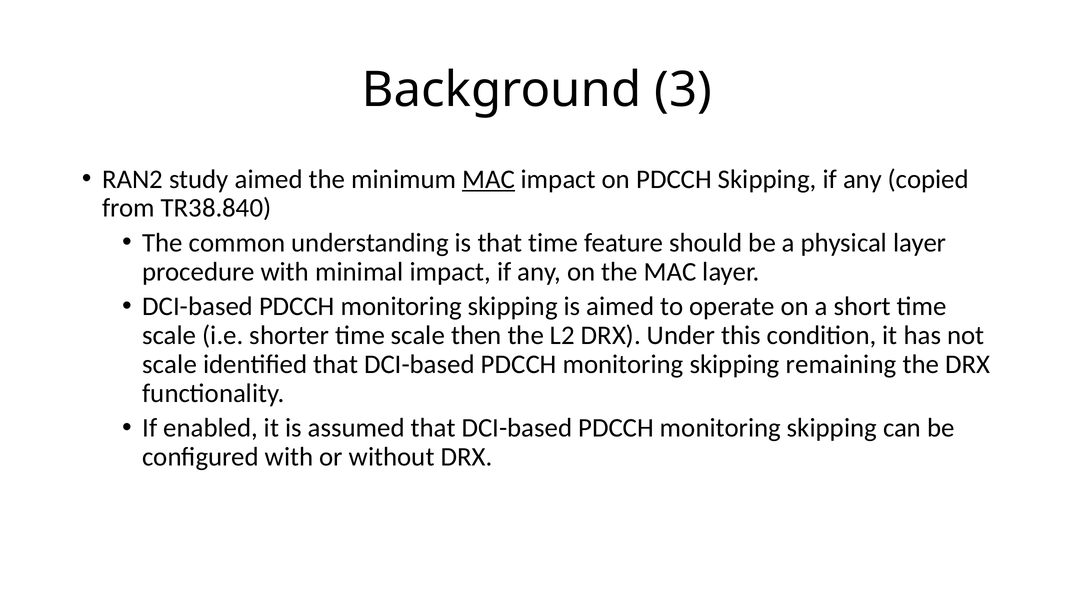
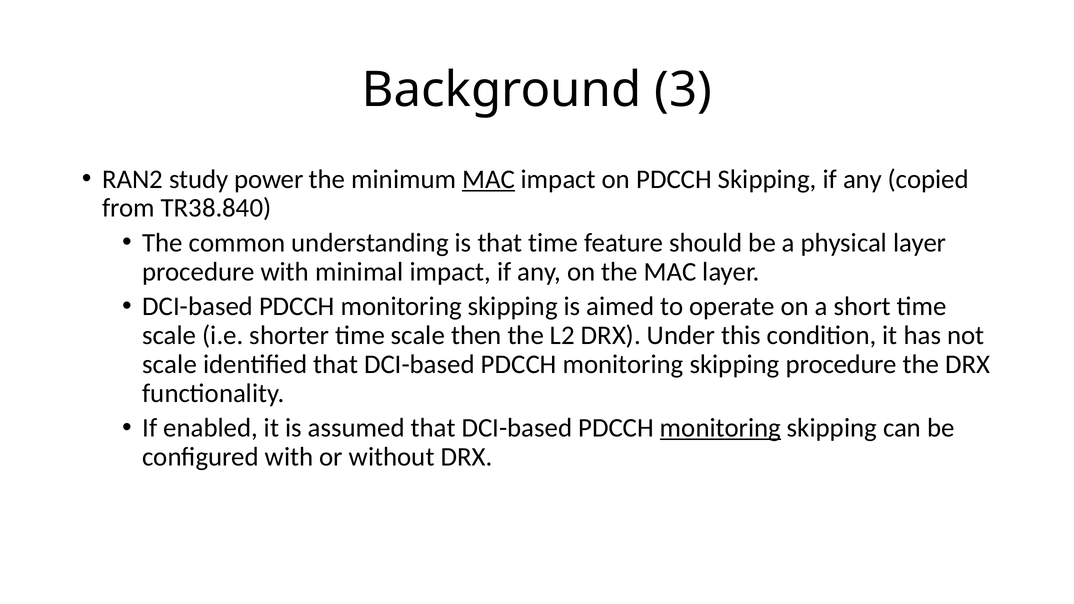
study aimed: aimed -> power (269, 179)
skipping remaining: remaining -> procedure (841, 364)
monitoring underline: none -> present (720, 428)
